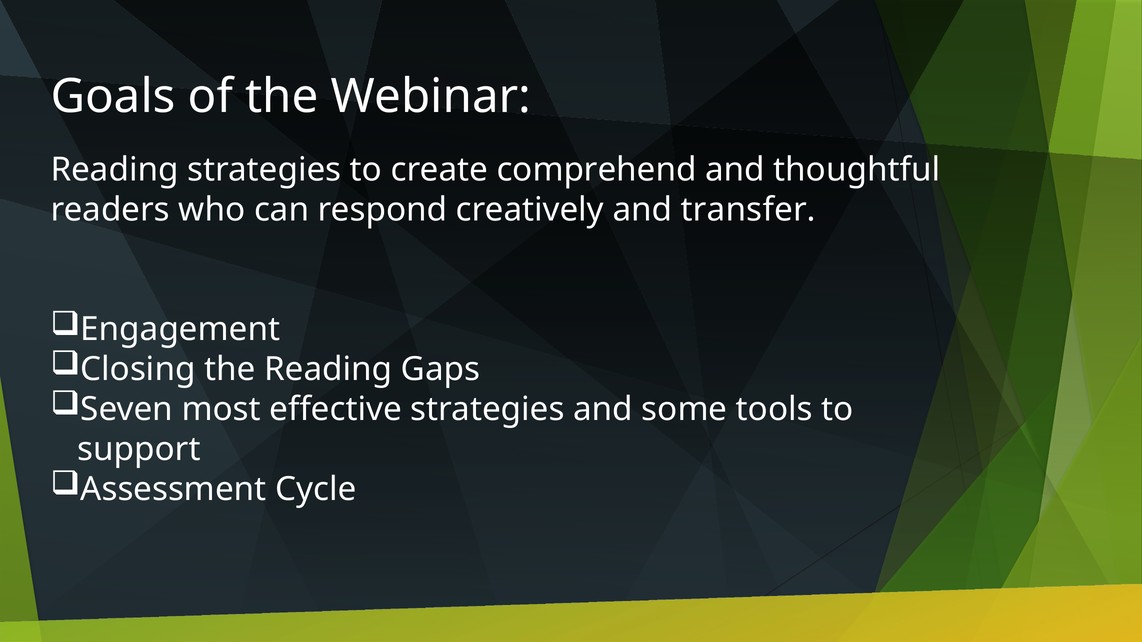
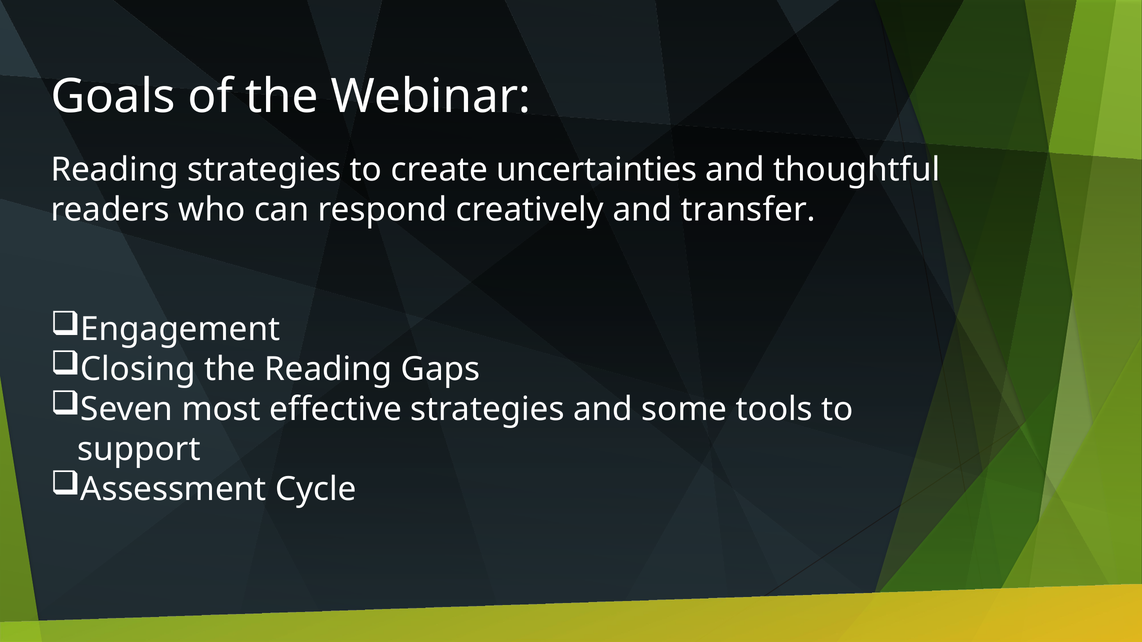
comprehend: comprehend -> uncertainties (597, 170)
